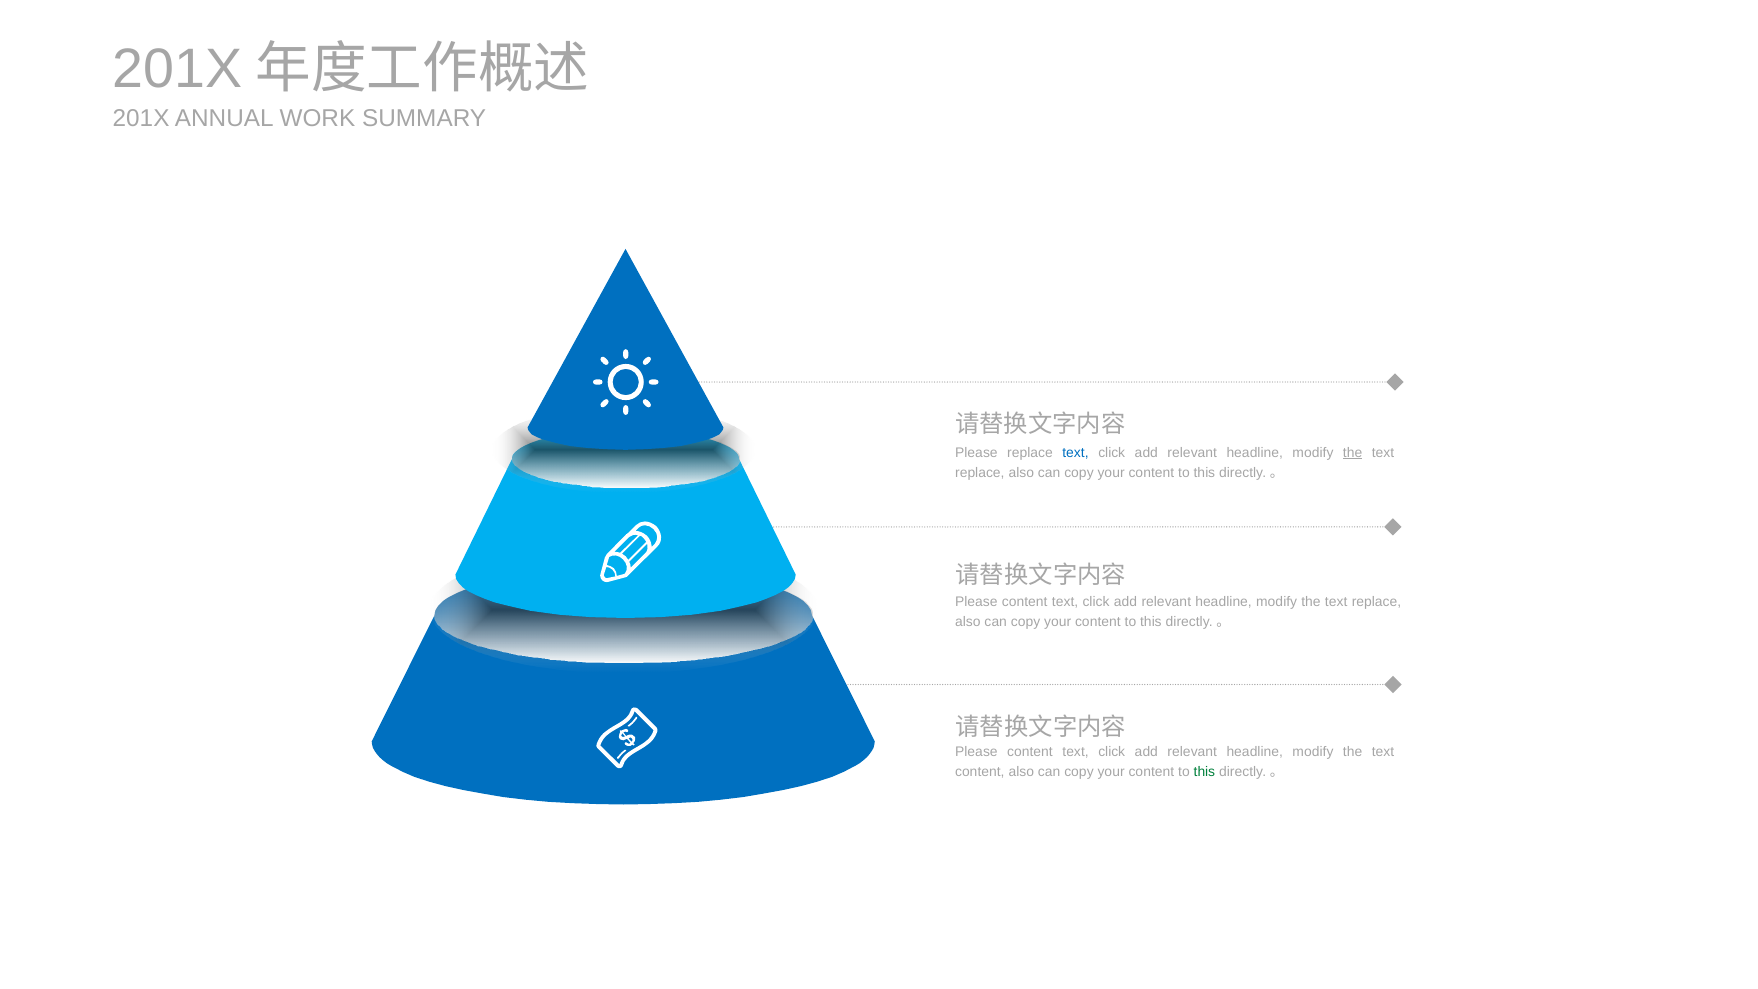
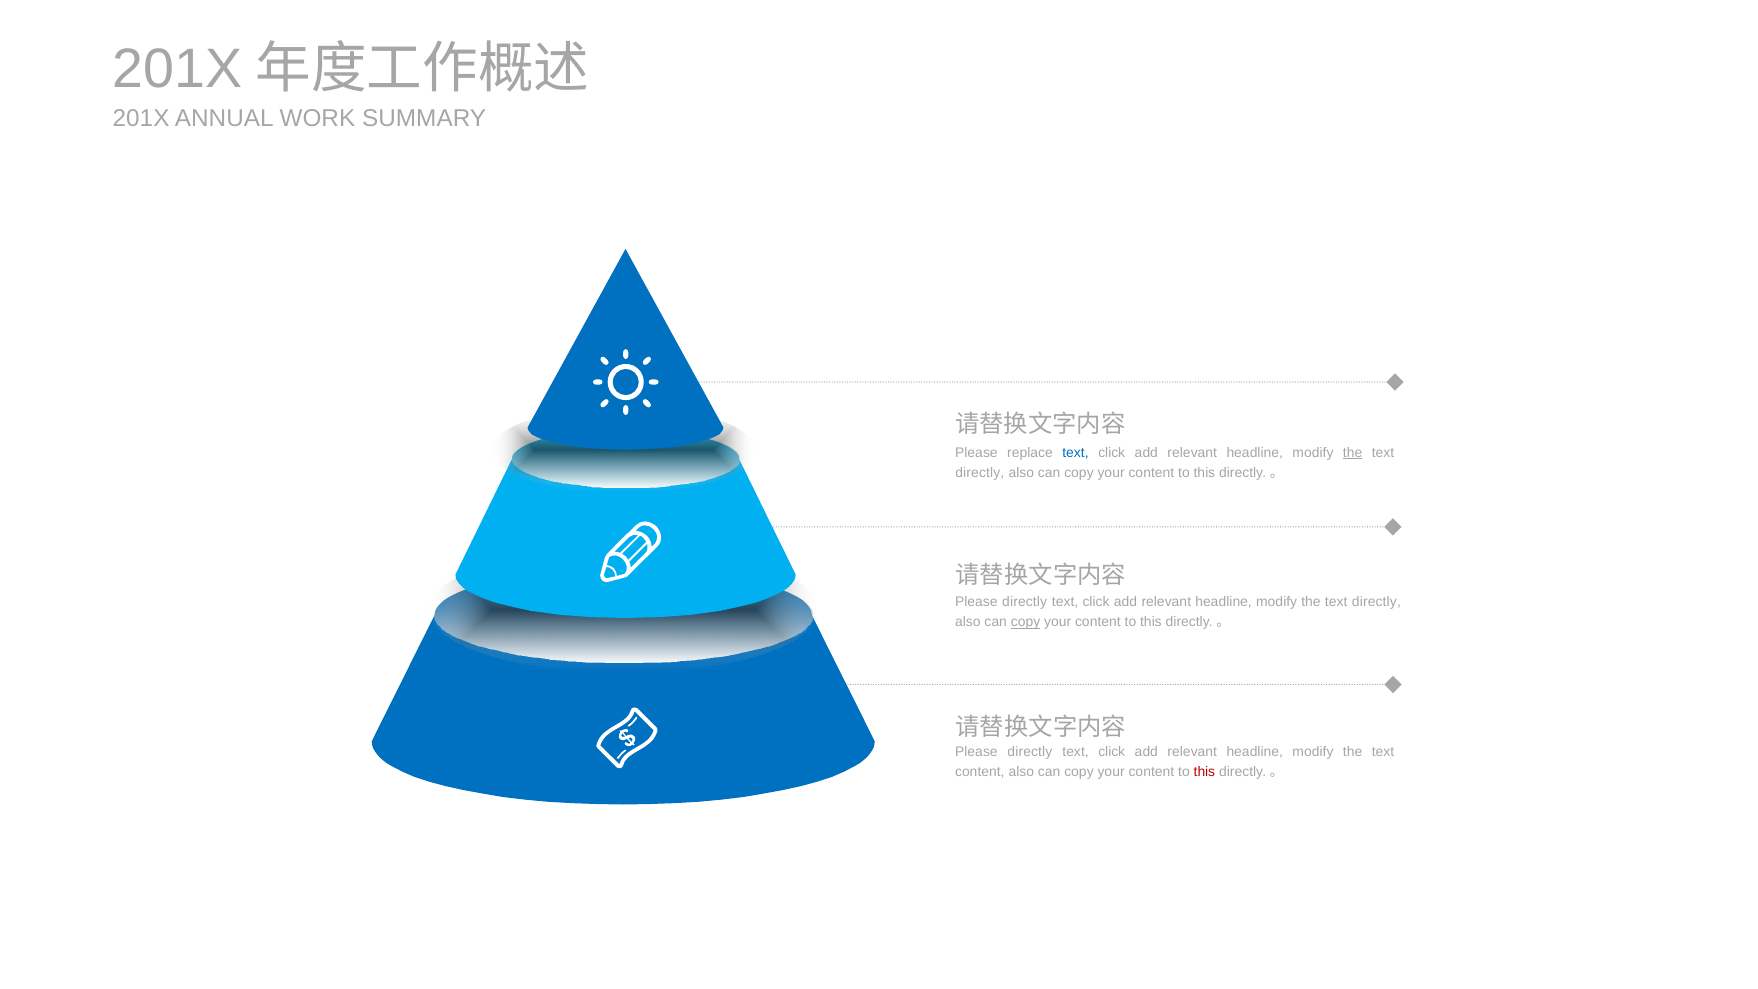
replace: replace -> directly (980, 472)
content: content -> directly (1025, 602)
replace: replace -> directly (1376, 602)
copy underline: none -> present (1026, 622)
content: content -> directly (1030, 752)
this colour: green -> red (1204, 771)
